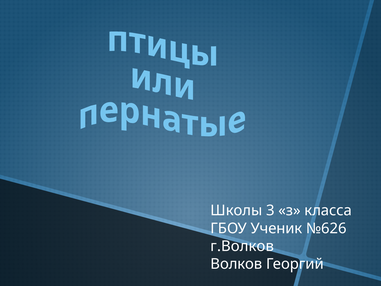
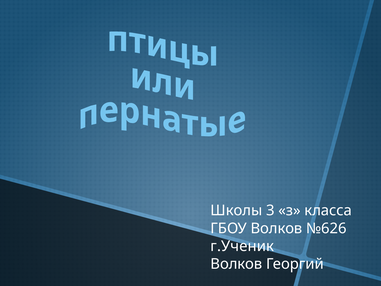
ГБОУ Ученик: Ученик -> Волков (276, 228)
г.Волков: г.Волков -> г.Ученик (242, 246)
